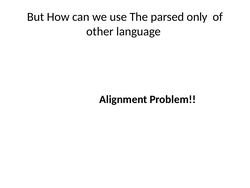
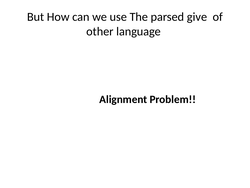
only: only -> give (197, 17)
